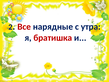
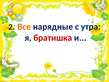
Все colour: red -> orange (24, 27)
